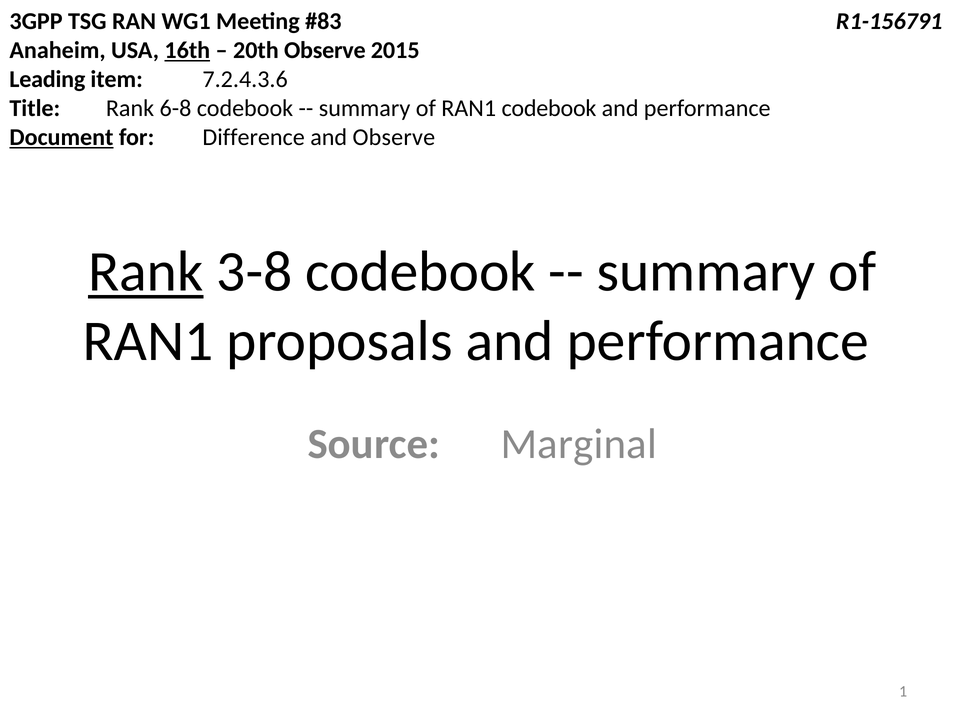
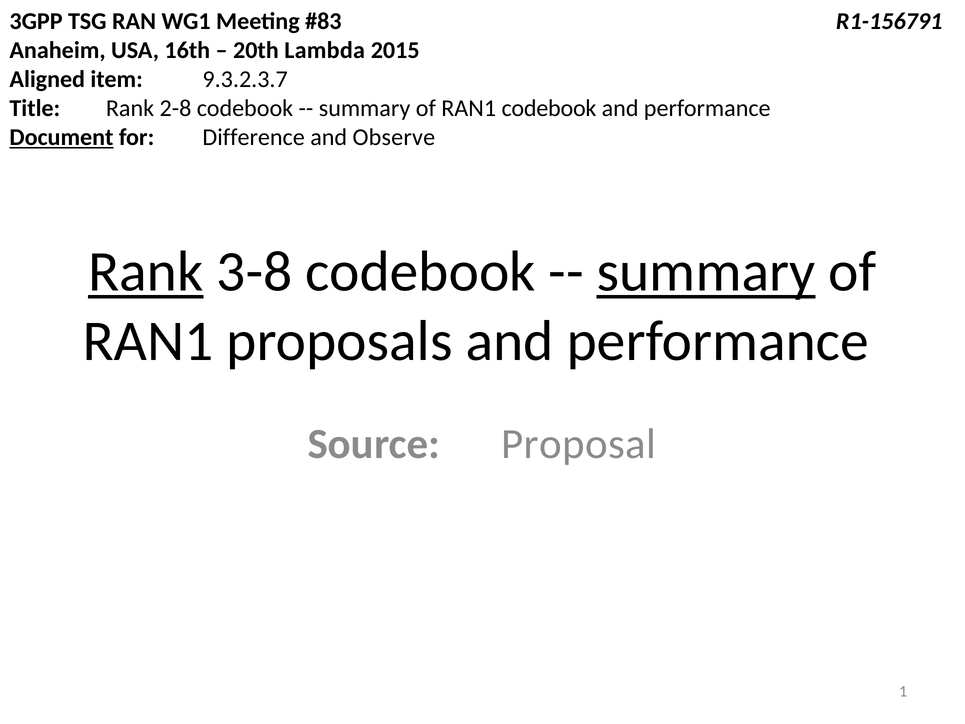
16th underline: present -> none (187, 50)
20th Observe: Observe -> Lambda (325, 50)
Leading: Leading -> Aligned (47, 79)
7.2.4.3.6: 7.2.4.3.6 -> 9.3.2.3.7 (245, 79)
6-8: 6-8 -> 2-8 (176, 108)
summary underline: none -> present (706, 272)
Marginal: Marginal -> Proposal (579, 444)
